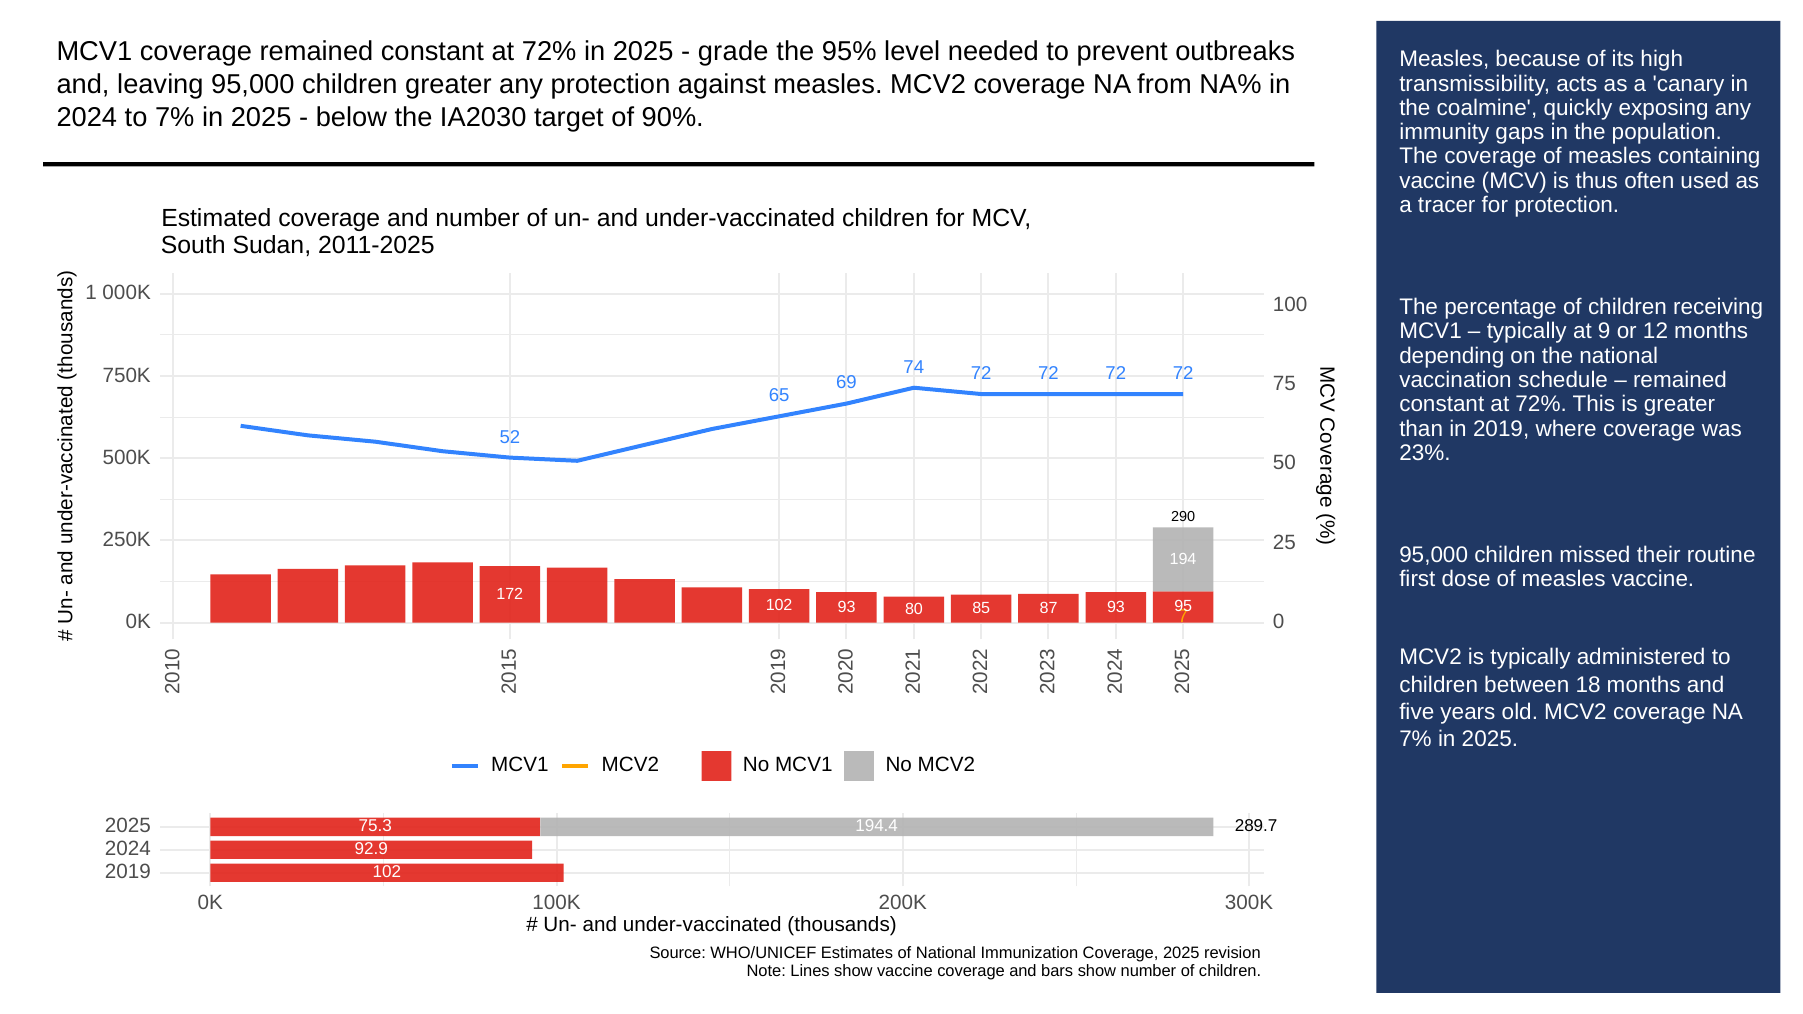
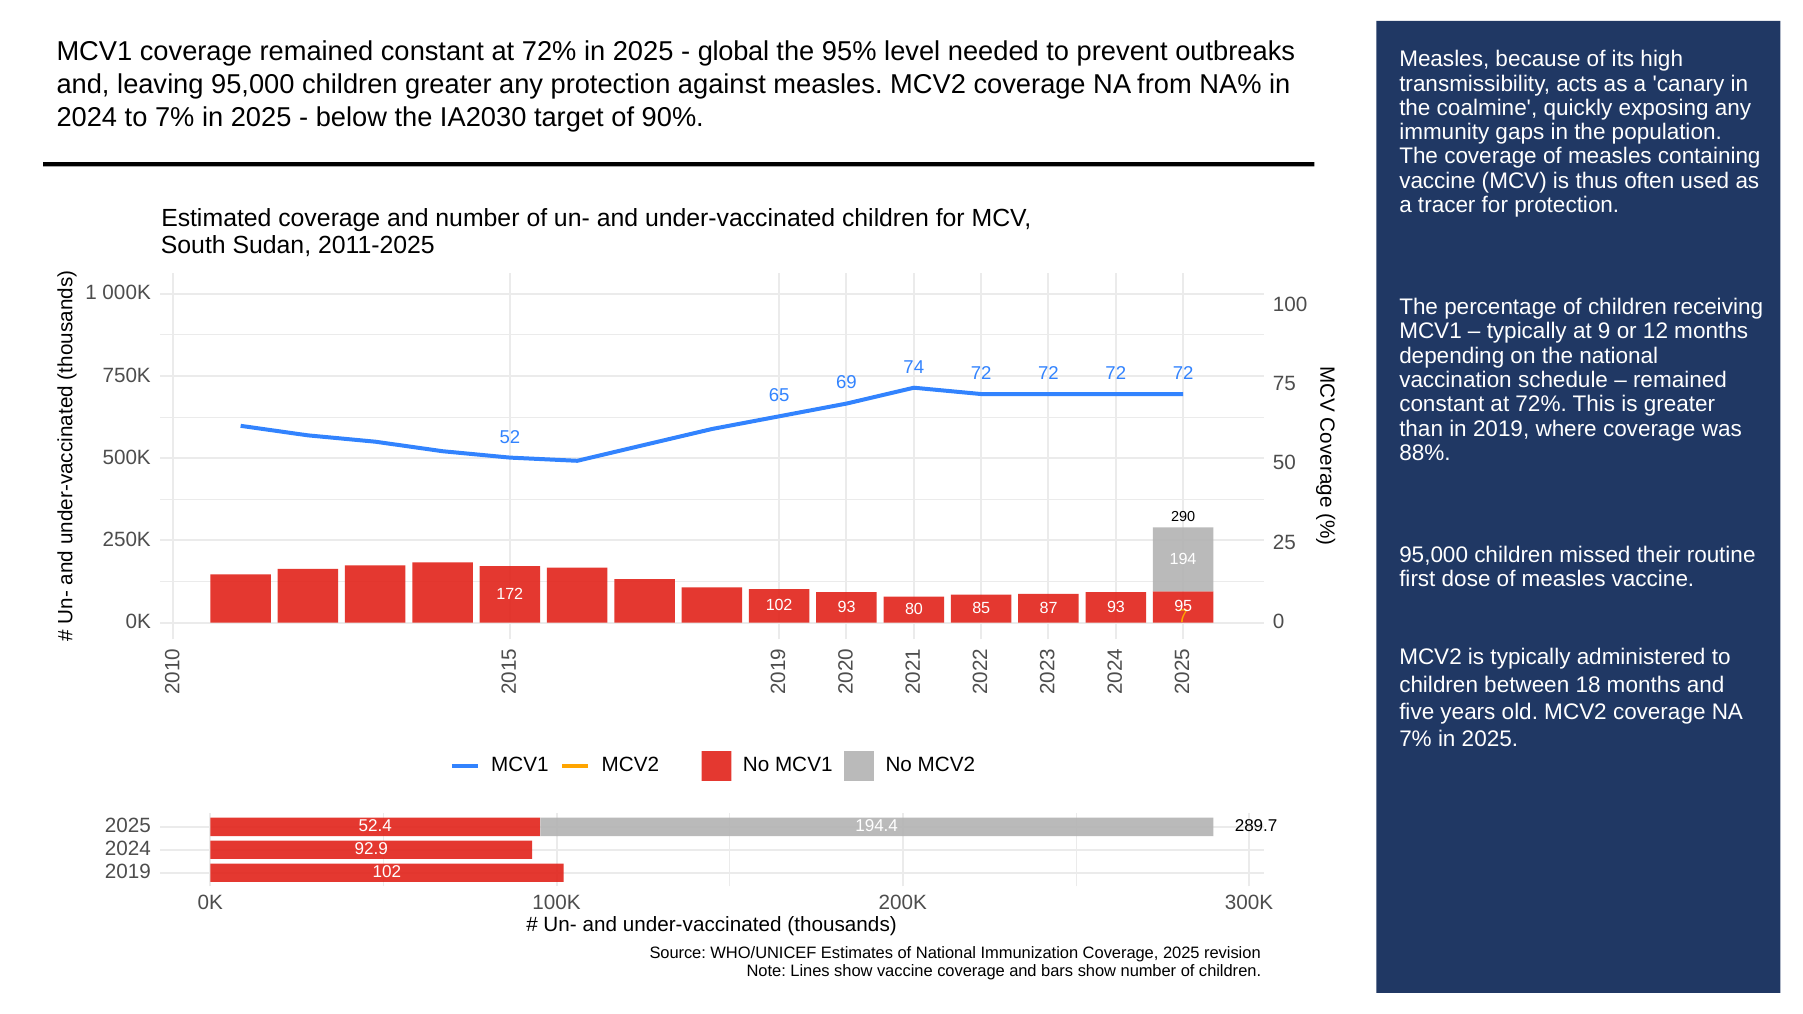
grade: grade -> global (733, 52)
23%: 23% -> 88% (1425, 453)
75.3: 75.3 -> 52.4 (375, 826)
